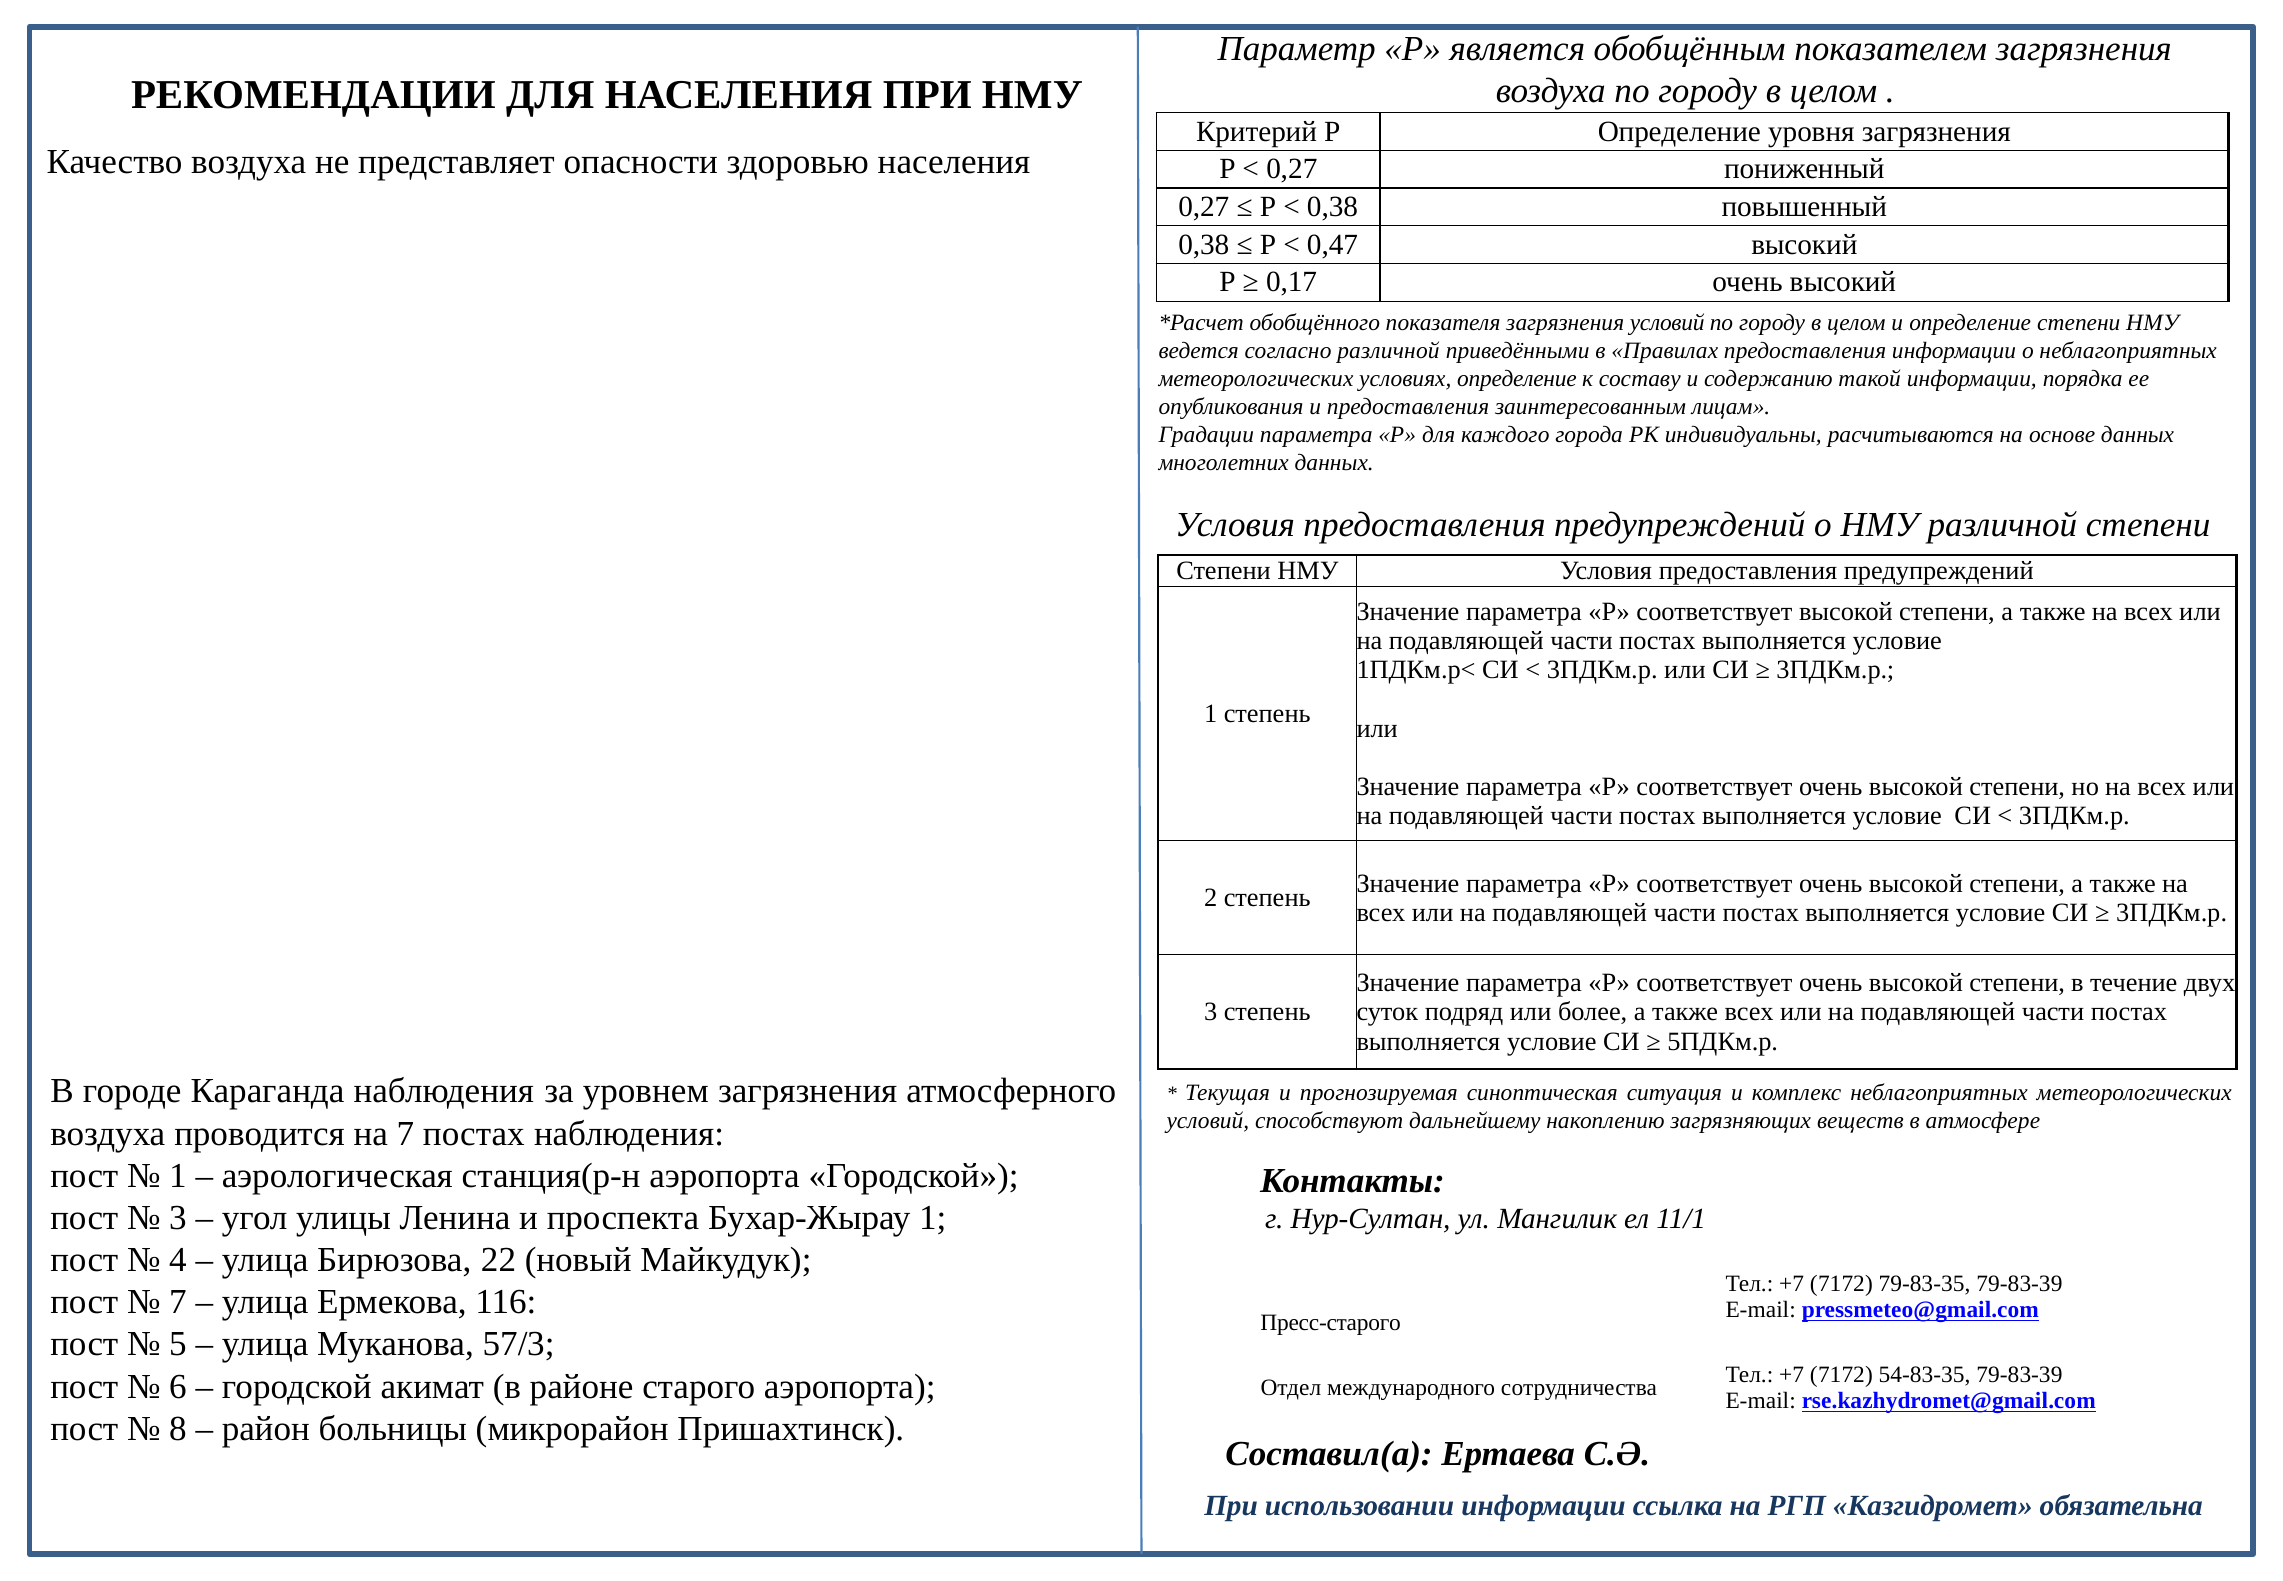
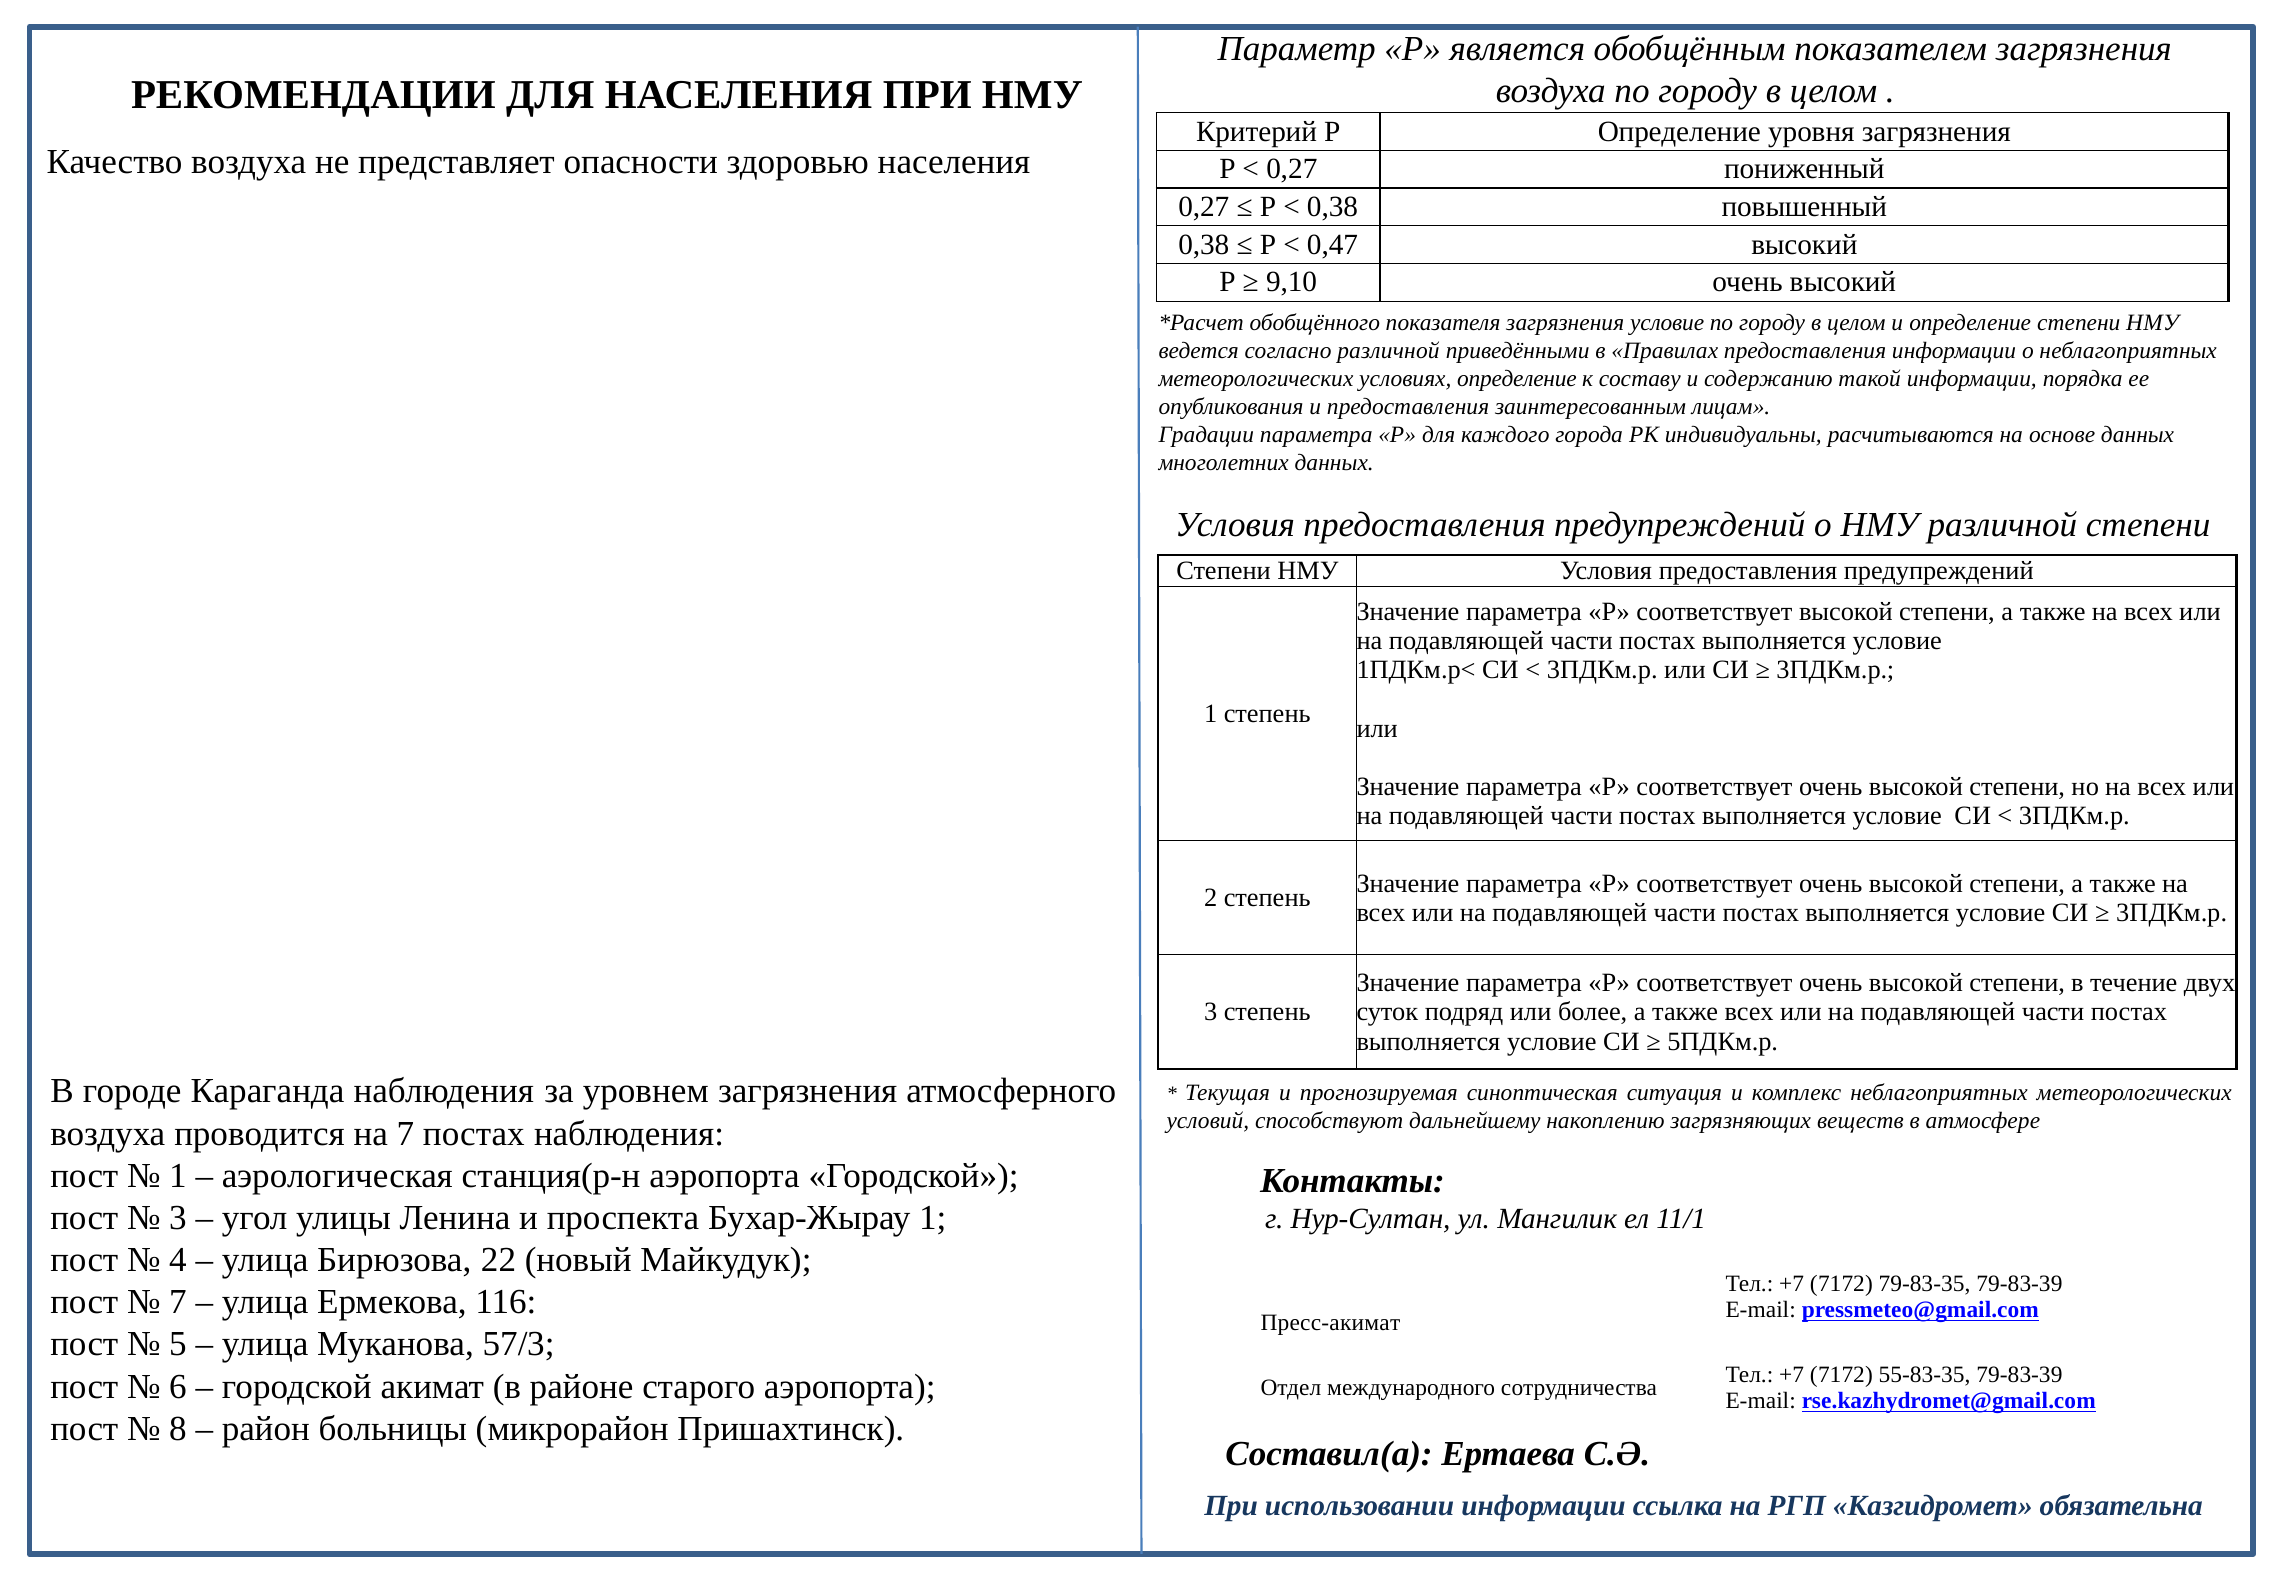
0,17: 0,17 -> 9,10 (1292, 282)
загрязнения условий: условий -> условие (1667, 323)
Пресс-старого: Пресс-старого -> Пресс-акимат (1330, 1322)
54-83-35: 54-83-35 -> 55-83-35 (1925, 1375)
